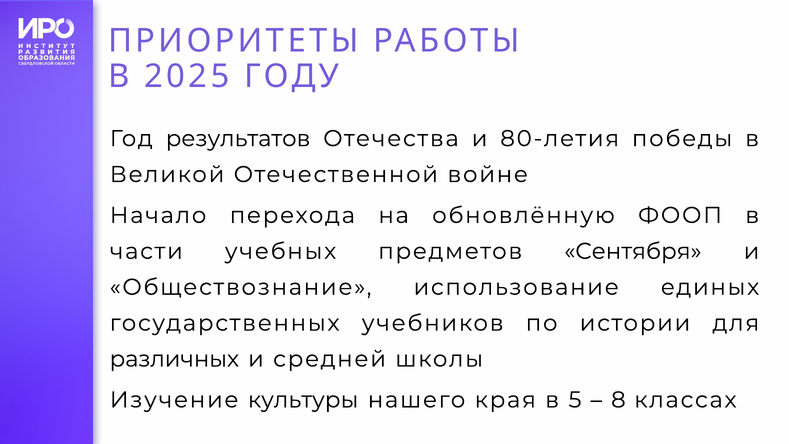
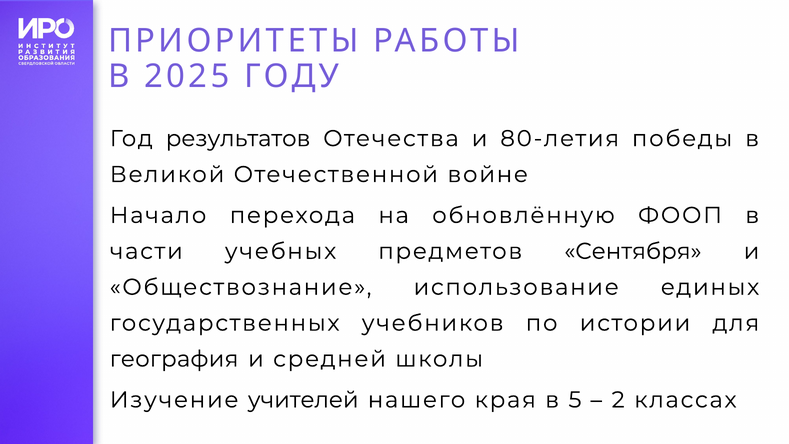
различных: различных -> география (174, 359)
культуры: культуры -> учителей (303, 400)
8: 8 -> 2 (618, 400)
